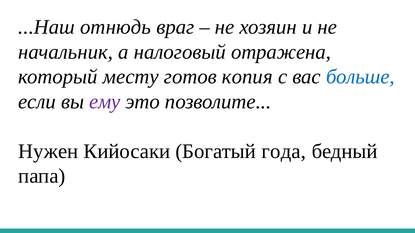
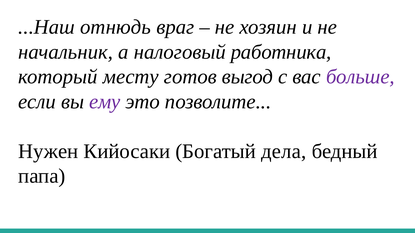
отражена: отражена -> работника (281, 52)
копия: копия -> выгод (247, 77)
больше colour: blue -> purple (360, 77)
года: года -> дела (284, 152)
